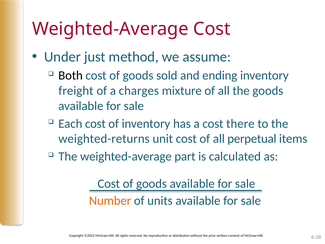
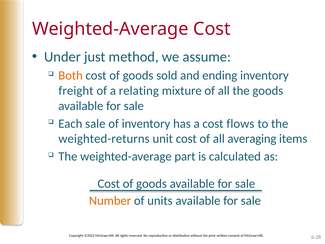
Both colour: black -> orange (71, 75)
charges: charges -> relating (139, 91)
Each cost: cost -> sale (95, 123)
there: there -> flows (240, 123)
perpetual: perpetual -> averaging (252, 139)
